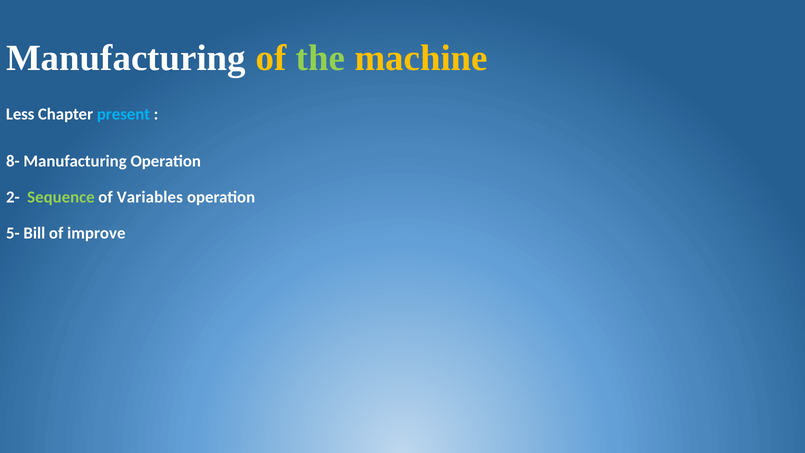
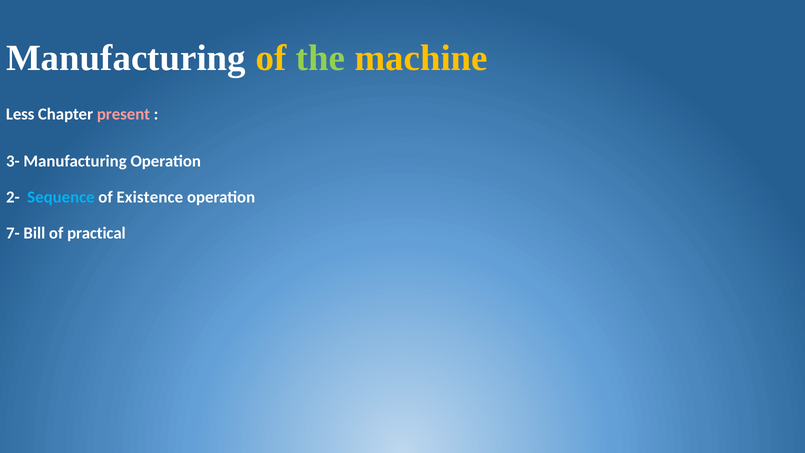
present colour: light blue -> pink (123, 114)
8-: 8- -> 3- (13, 161)
Sequence colour: light green -> light blue (61, 197)
Variables: Variables -> Existence (150, 197)
5-: 5- -> 7- (13, 233)
improve: improve -> practical (96, 233)
